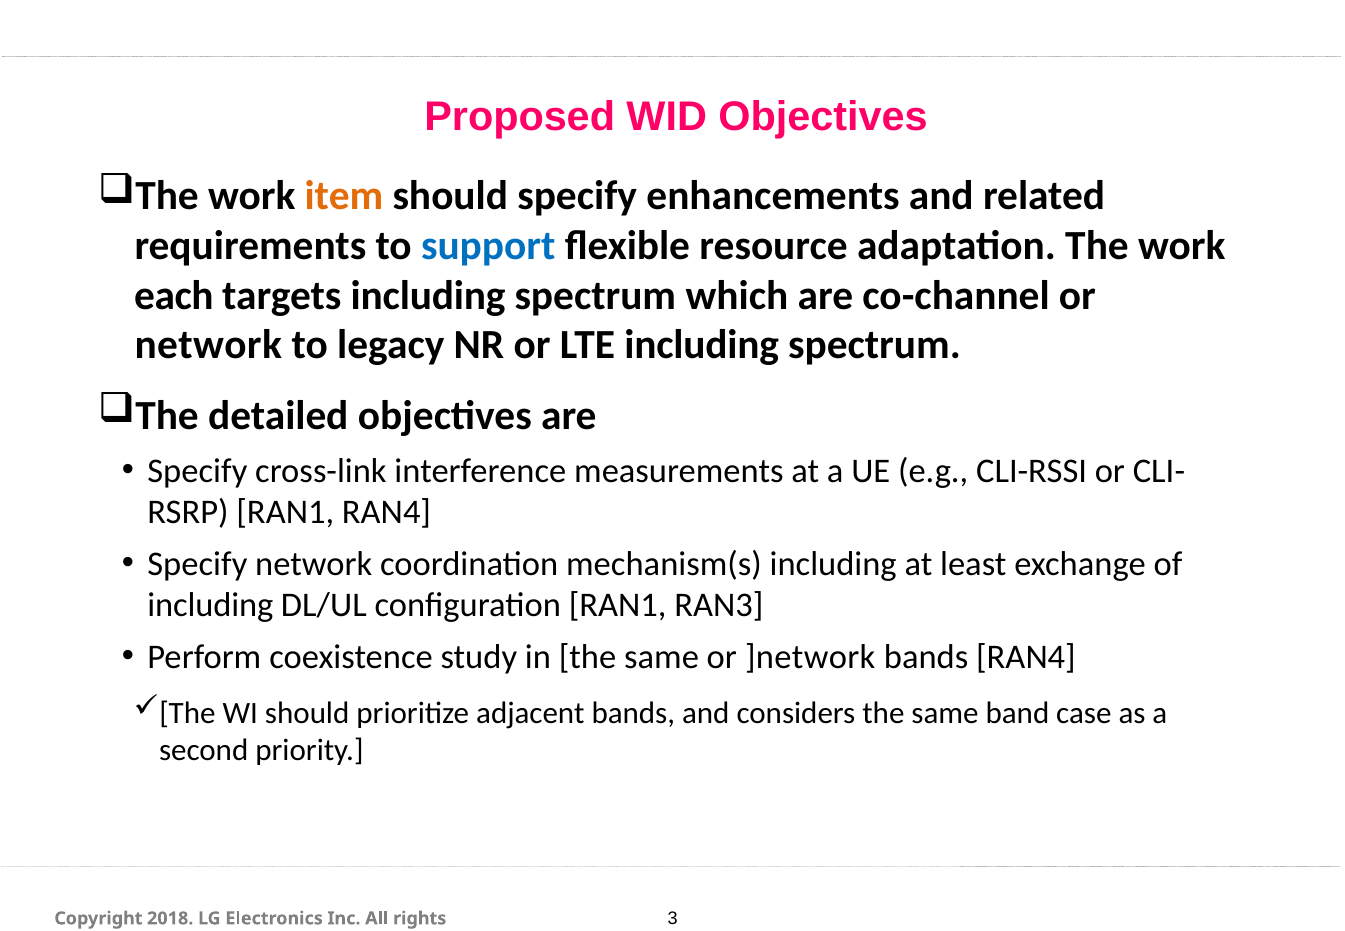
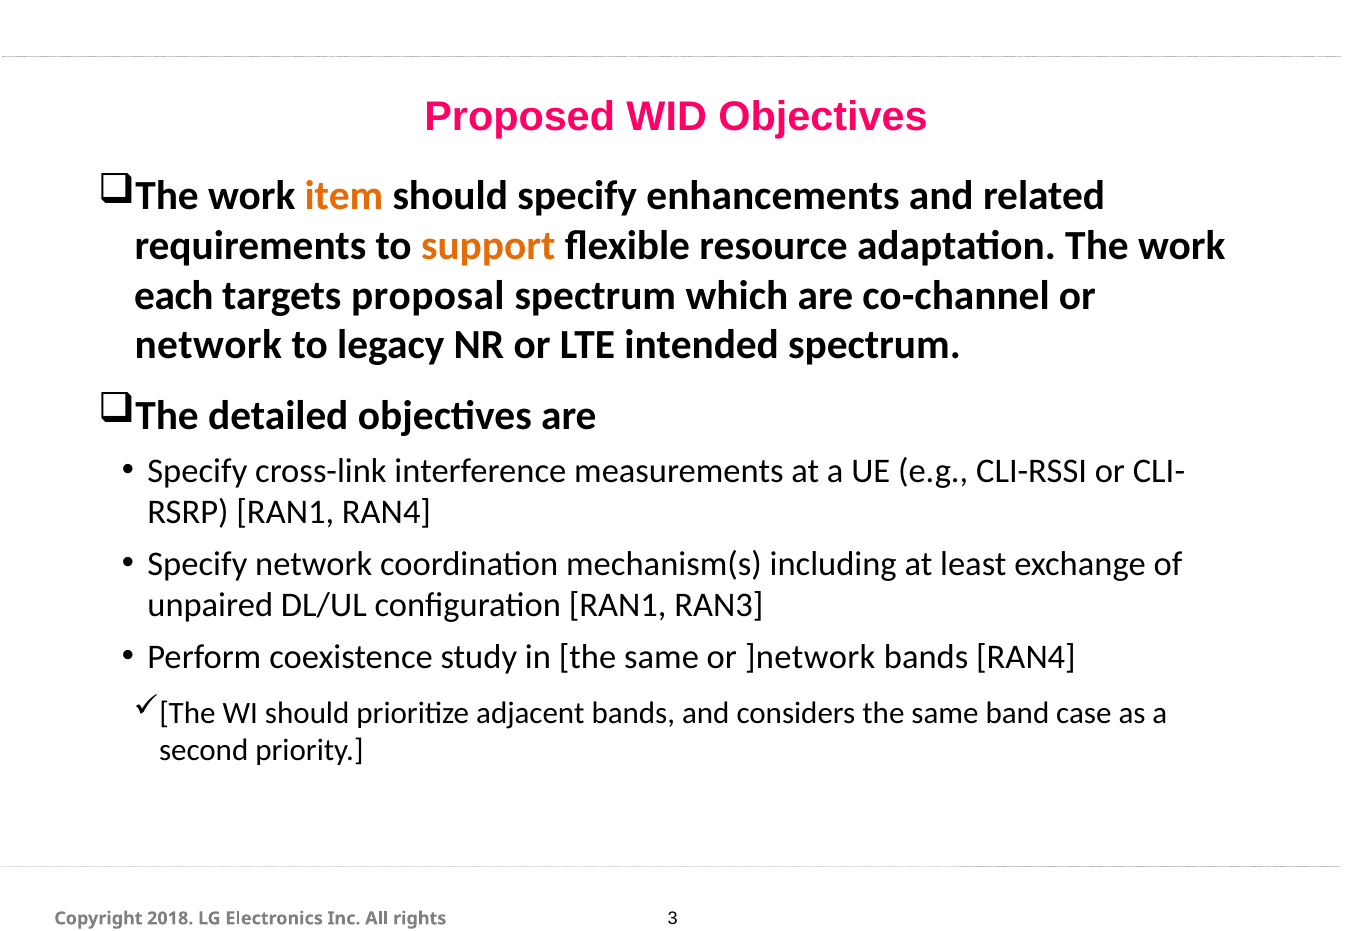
support colour: blue -> orange (488, 246)
targets including: including -> proposal (428, 296)
LTE including: including -> intended (702, 345)
including: including -> unpaired (210, 606)
